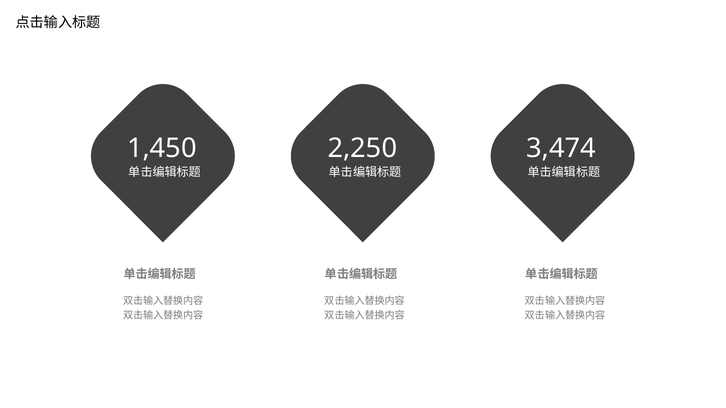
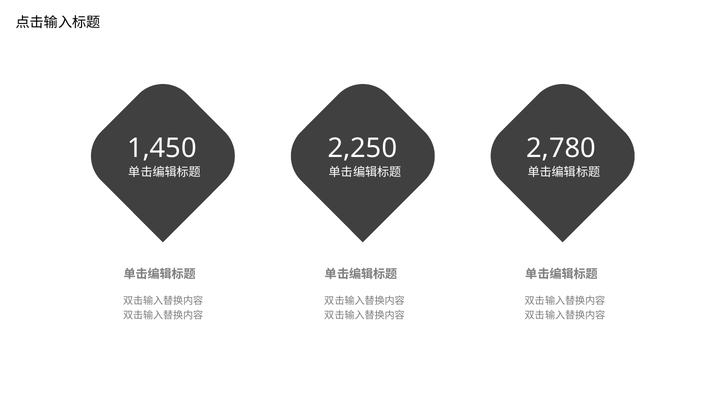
3,474: 3,474 -> 2,780 (561, 148)
